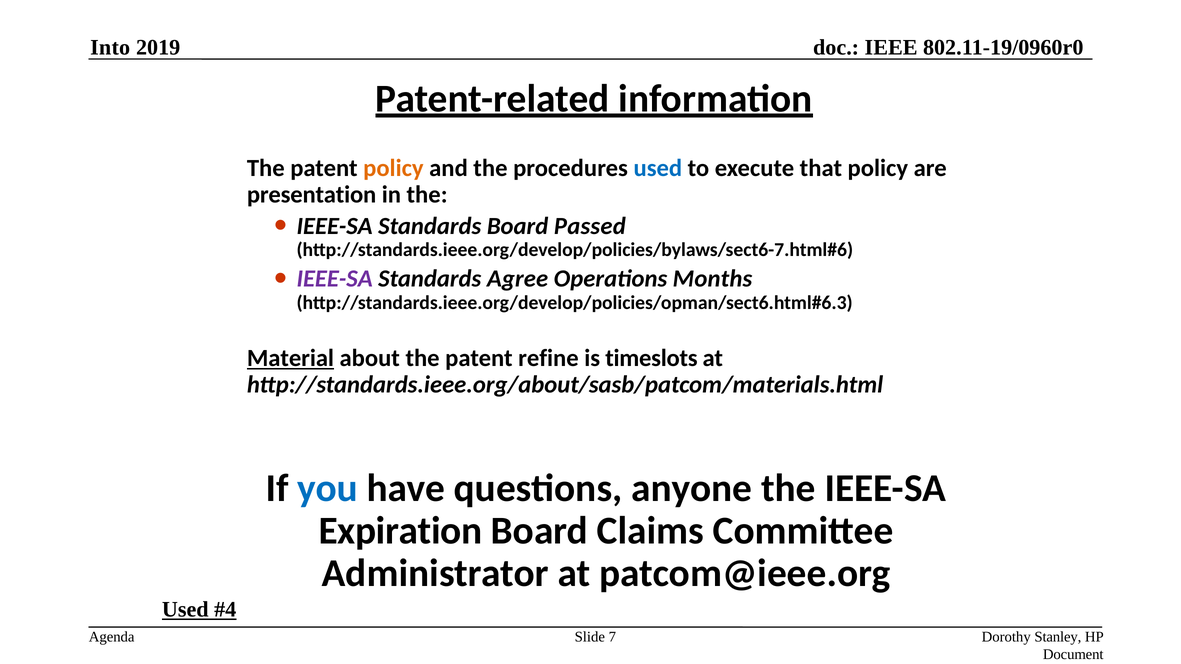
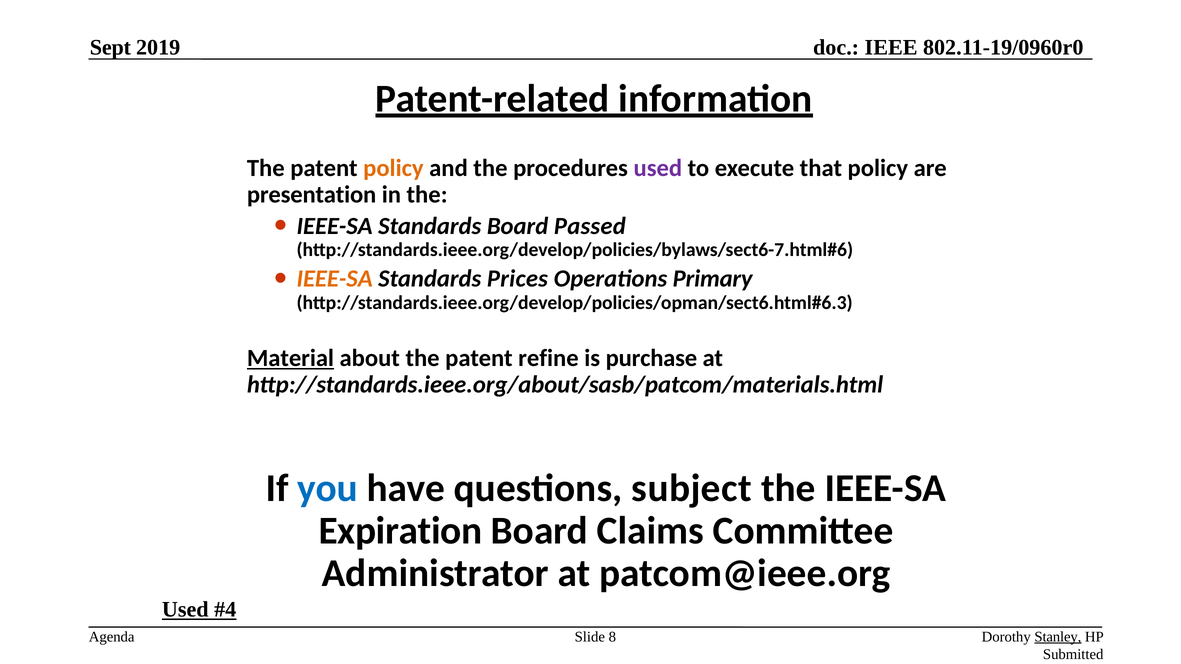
Into: Into -> Sept (110, 47)
used colour: blue -> purple (658, 168)
IEEE-SA colour: purple -> orange (335, 279)
Agree: Agree -> Prices (517, 279)
Months: Months -> Primary (713, 279)
timeslots: timeslots -> purchase (651, 358)
anyone: anyone -> subject (692, 488)
7: 7 -> 8 (612, 637)
Stanley underline: none -> present (1058, 637)
Document: Document -> Submitted (1073, 655)
